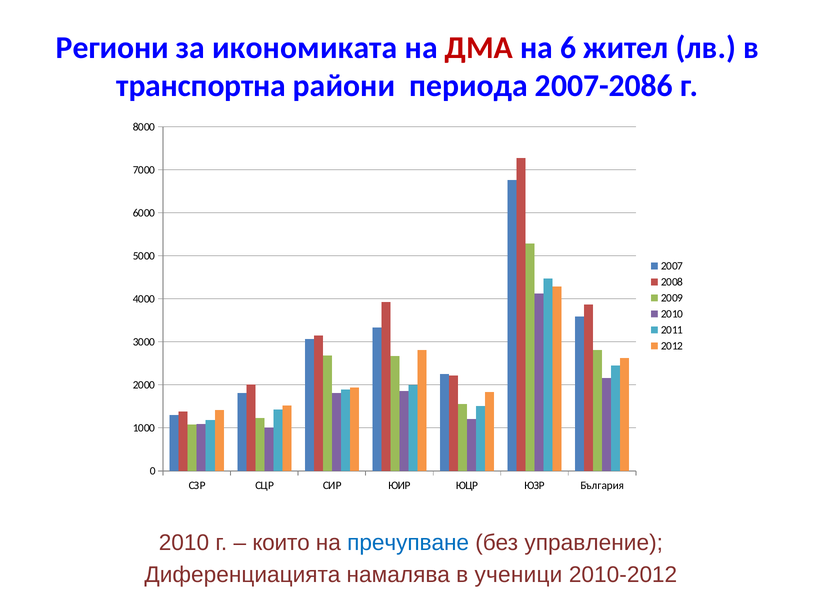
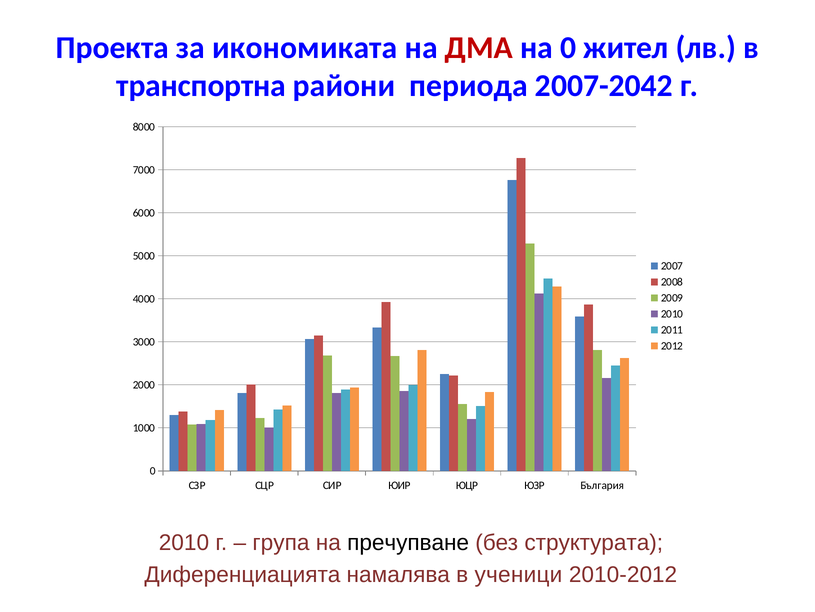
Региони: Региони -> Проекта (112, 48)
на 6: 6 -> 0 (568, 48)
2007-2086: 2007-2086 -> 2007-2042 (604, 86)
които: които -> група (281, 542)
пречупване colour: blue -> black (408, 542)
управление: управление -> структурата (594, 542)
